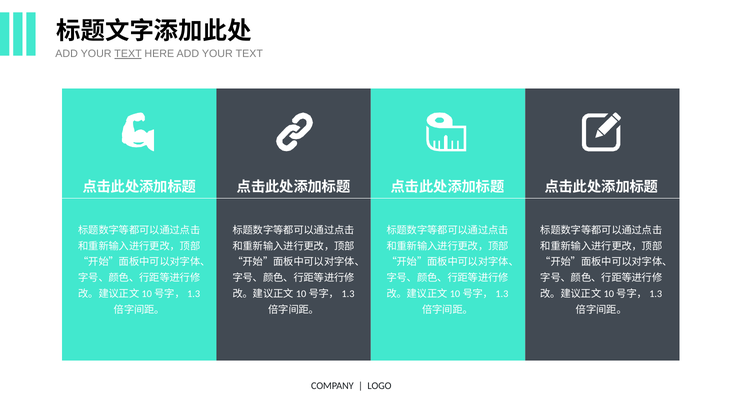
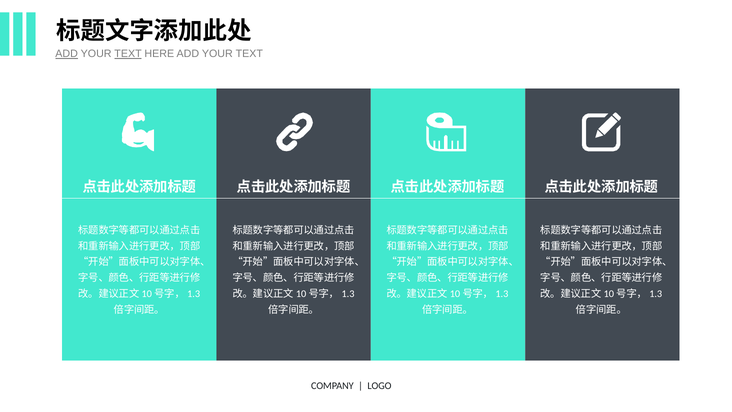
ADD underline: none -> present (67, 54)
